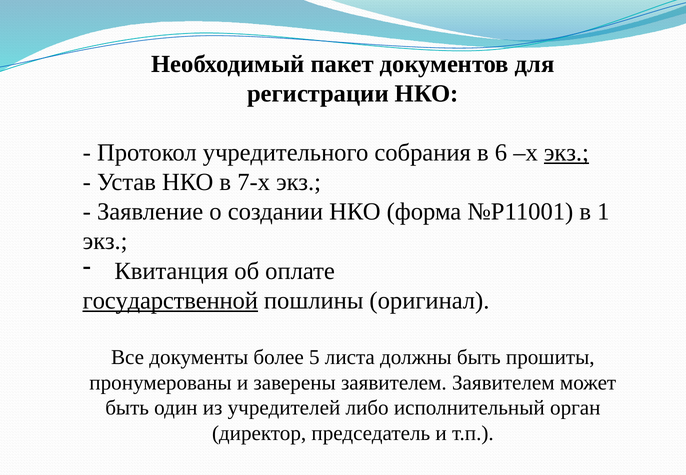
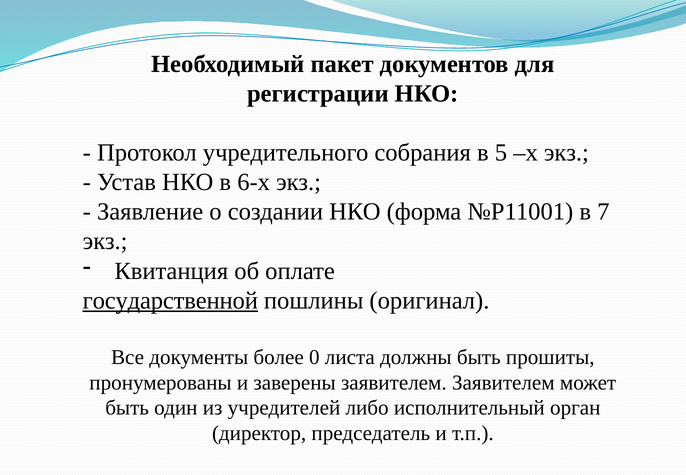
6: 6 -> 5 (501, 153)
экз underline: present -> none (566, 153)
7-х: 7-х -> 6-х (254, 182)
1: 1 -> 7 (603, 212)
5: 5 -> 0 (314, 357)
